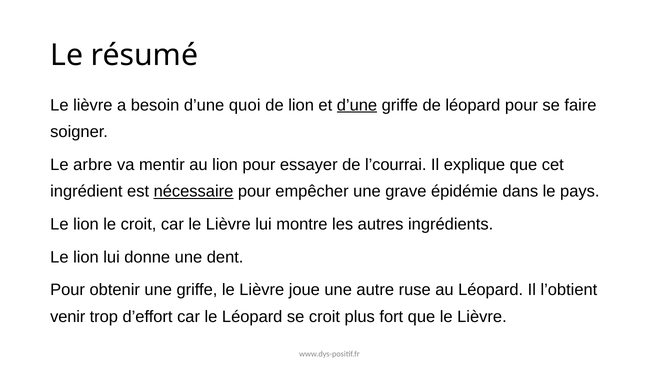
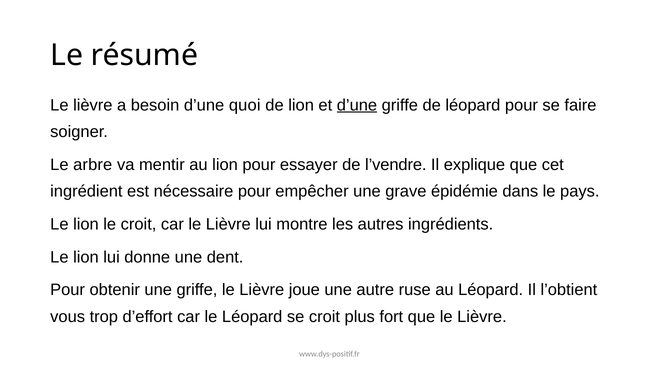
l’courrai: l’courrai -> l’vendre (396, 165)
nécessaire underline: present -> none (193, 191)
venir: venir -> vous (68, 316)
